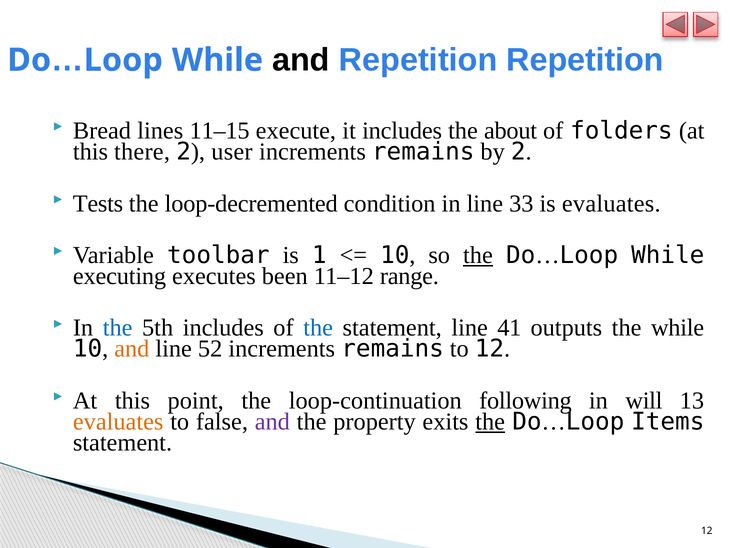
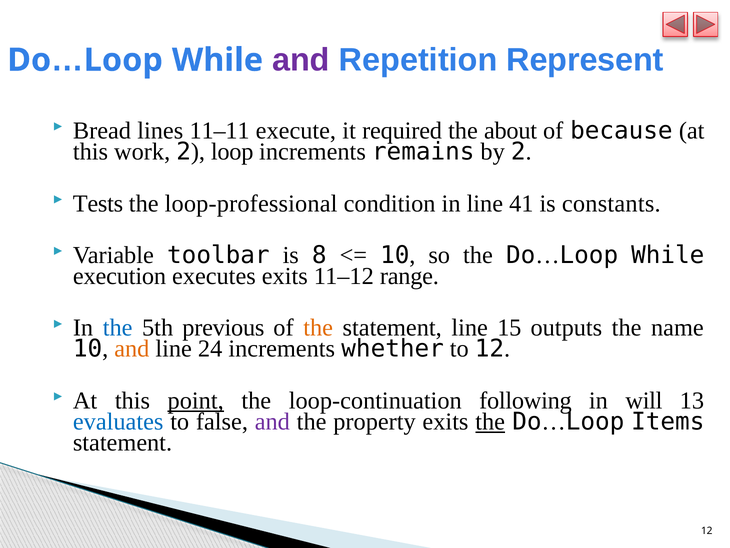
and colour: black -> purple (301, 60)
Repetition Repetition: Repetition -> Represent (585, 60)
11–15: 11–15 -> 11–11 (220, 131)
it includes: includes -> required (402, 131)
folders: folders -> because (621, 131)
there: there -> work (142, 152)
2 user: user -> loop (232, 152)
loop-decremented: loop-decremented -> loop-professional (251, 203)
33: 33 -> 41 (521, 203)
is evaluates: evaluates -> constants (611, 203)
1: 1 -> 8 (319, 255)
the underline: present -> none (478, 255)
executing: executing -> execution (120, 276)
executes been: been -> exits (285, 276)
5th includes: includes -> previous (223, 328)
the colour: blue -> orange (318, 328)
41: 41 -> 15 (509, 328)
the while: while -> name (677, 328)
52: 52 -> 24 (210, 349)
remains: remains -> whether (393, 349)
point underline: none -> present (196, 400)
evaluates colour: orange -> blue (118, 421)
